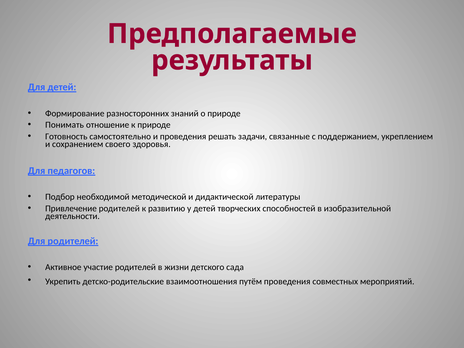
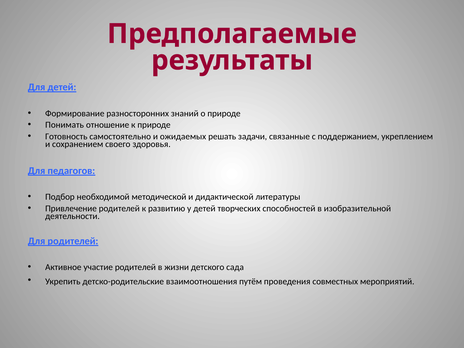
и проведения: проведения -> ожидаемых (183, 136)
